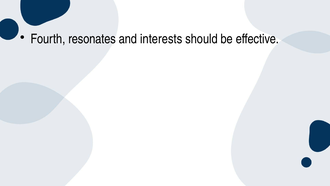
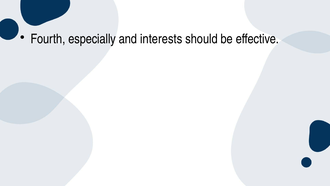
resonates: resonates -> especially (92, 39)
